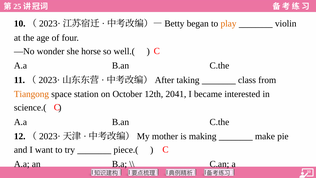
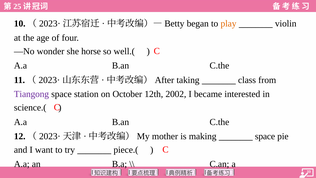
Tiangong colour: orange -> purple (31, 94)
2041: 2041 -> 2002 (176, 94)
make: make -> space (265, 136)
